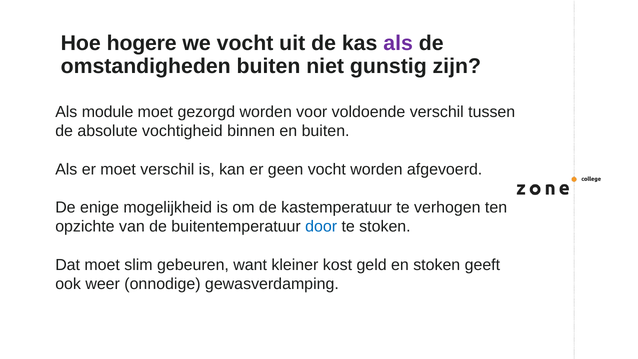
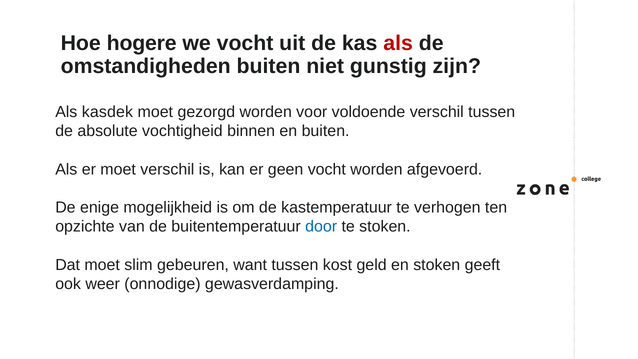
als colour: purple -> red (398, 43)
module: module -> kasdek (107, 112)
want kleiner: kleiner -> tussen (295, 265)
